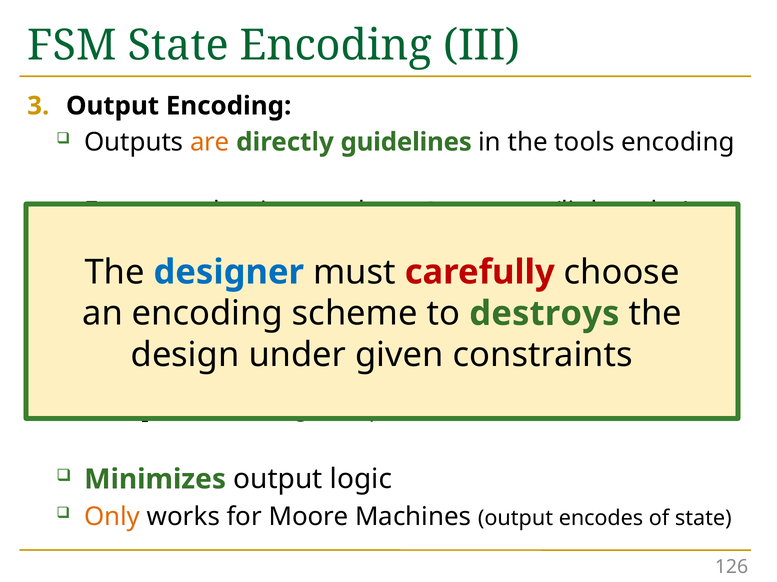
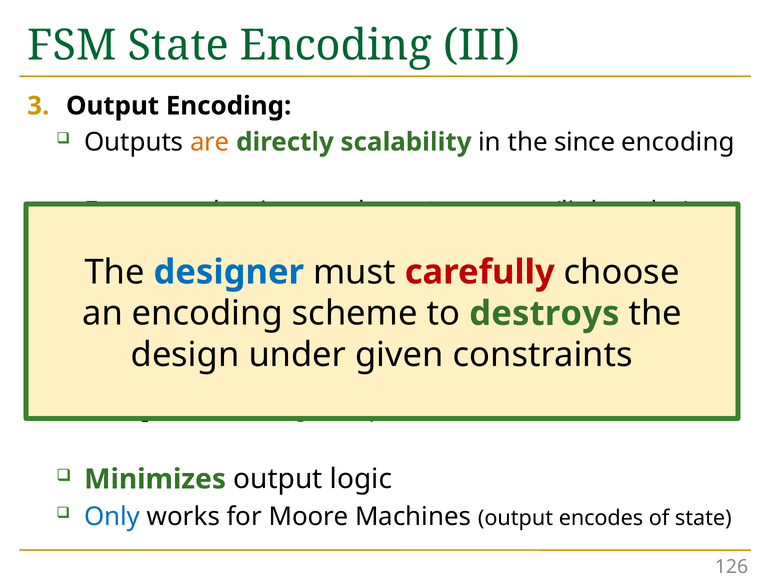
guidelines: guidelines -> scalability (406, 142)
the tools: tools -> since (585, 142)
Only colour: orange -> blue (112, 517)
